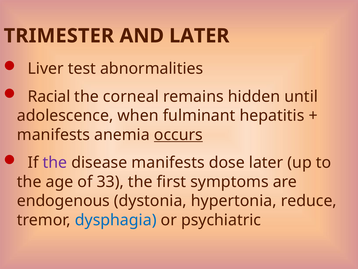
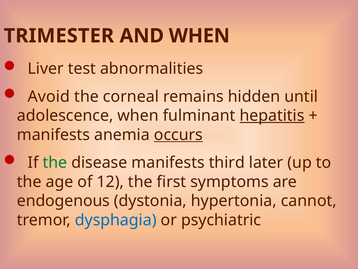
AND LATER: LATER -> WHEN (199, 36)
Racial: Racial -> Avoid (49, 96)
hepatitis underline: none -> present (272, 115)
the colour: purple -> green (55, 162)
dose: dose -> third (227, 162)
33: 33 -> 12 (110, 181)
reduce: reduce -> cannot (309, 201)
